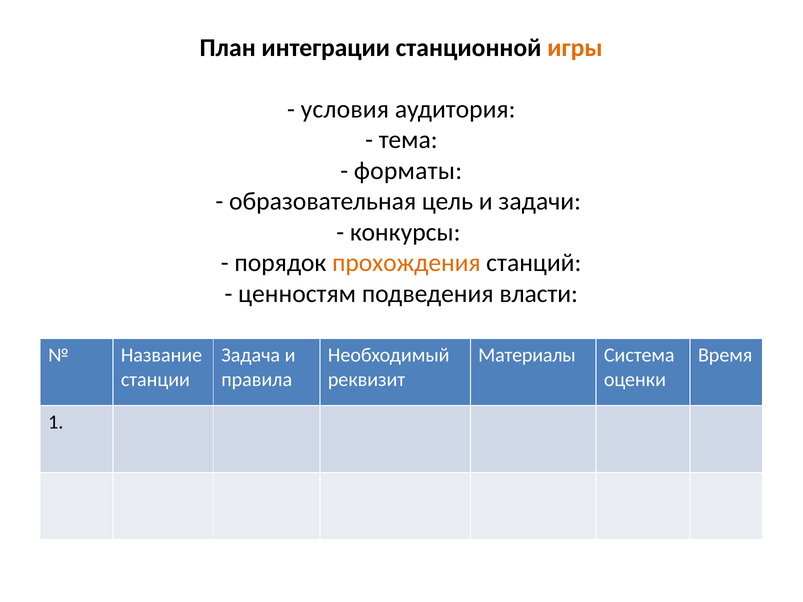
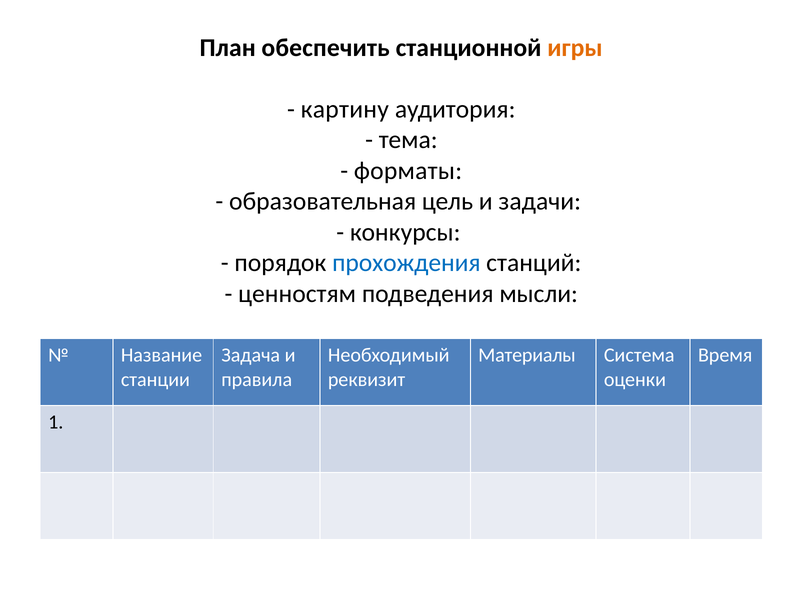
интеграции: интеграции -> обеспечить (326, 48)
условия: условия -> картину (345, 109)
прохождения colour: orange -> blue (406, 263)
власти: власти -> мысли (539, 294)
